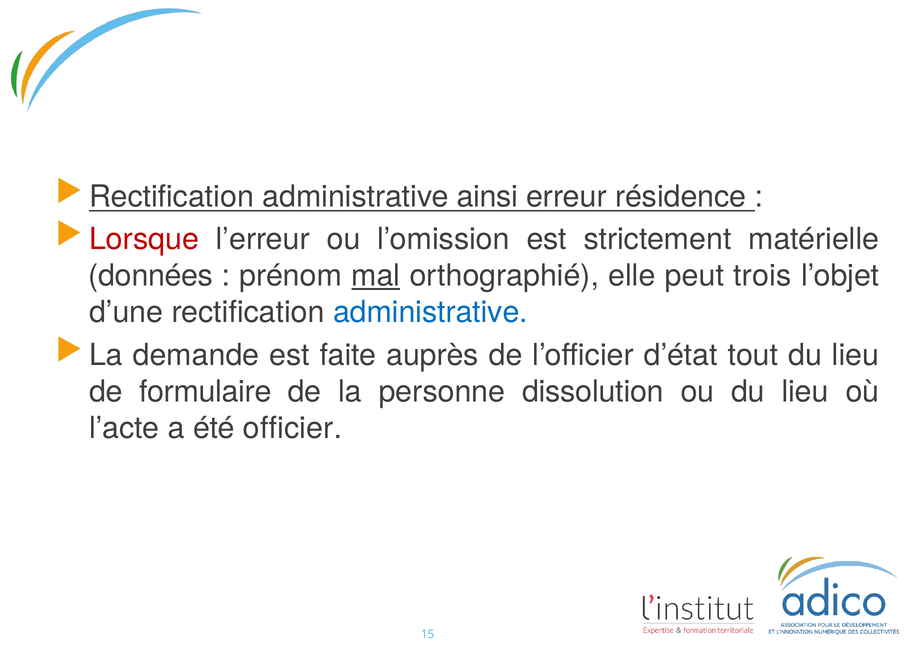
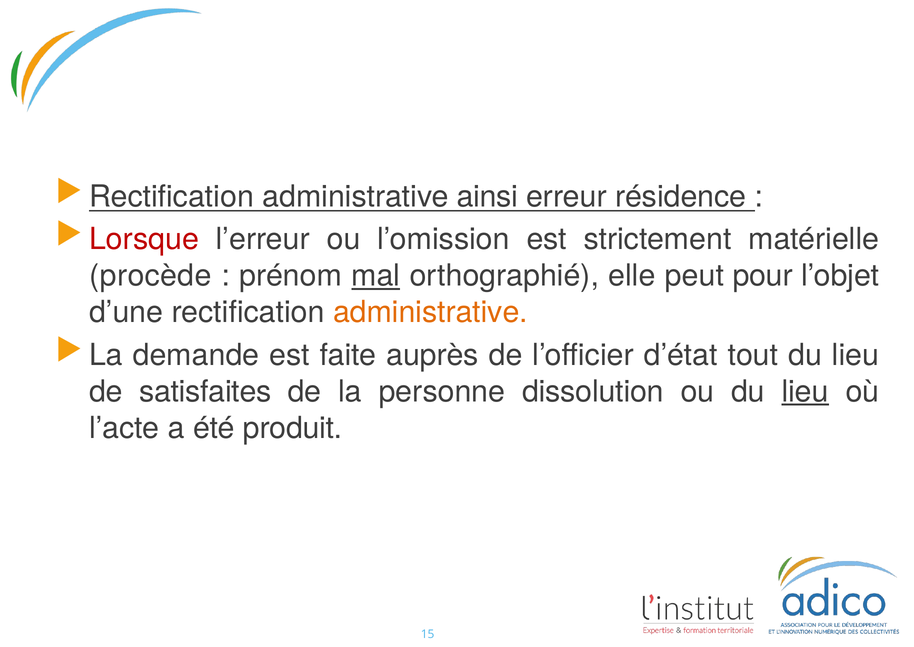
données: données -> procède (150, 276)
trois: trois -> pour (763, 276)
administrative colour: blue -> orange (430, 312)
formulaire: formulaire -> satisfaites (205, 391)
lieu underline: none -> present (805, 391)
officier: officier -> produit (293, 428)
